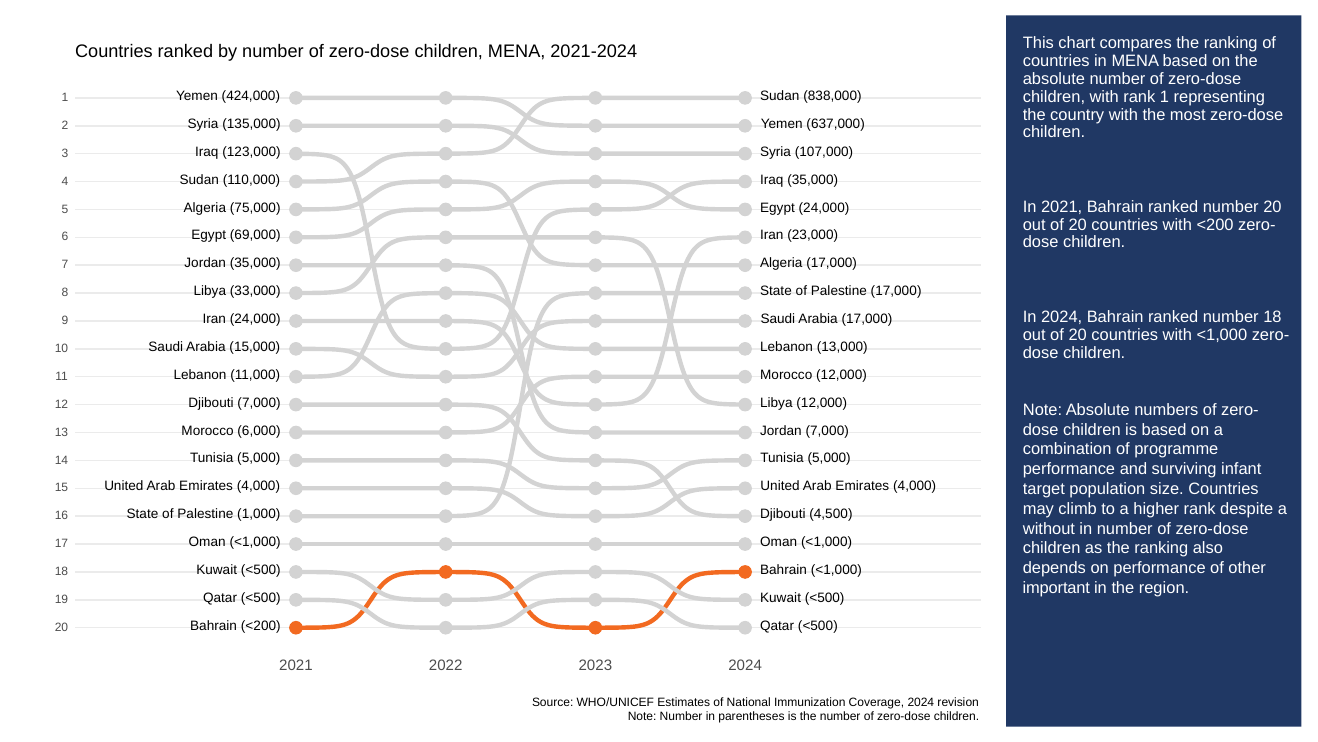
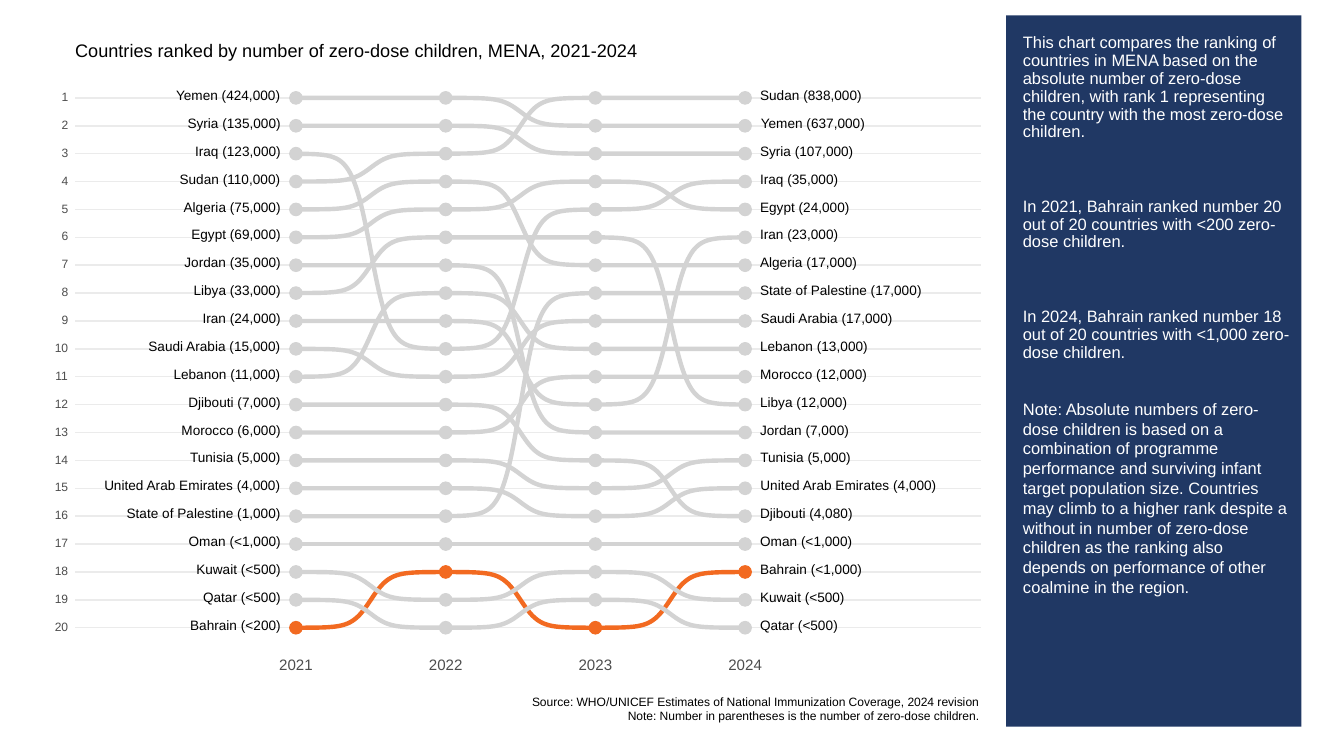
4,500: 4,500 -> 4,080 (831, 514)
important: important -> coalmine (1056, 588)
